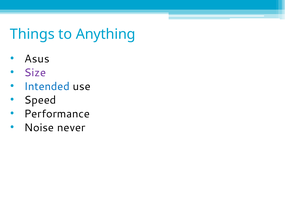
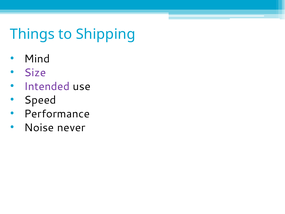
Anything: Anything -> Shipping (106, 34)
Asus: Asus -> Mind (37, 59)
Intended colour: blue -> purple (47, 86)
